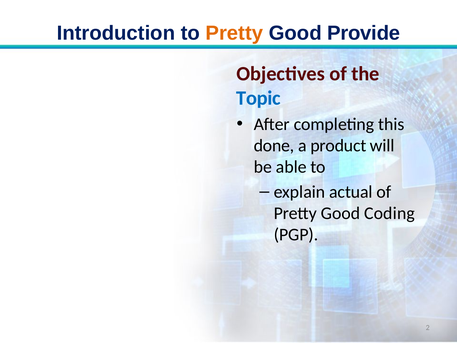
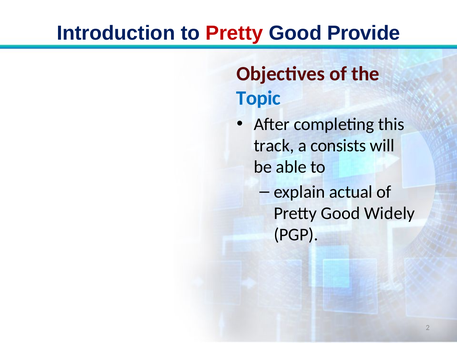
Pretty colour: orange -> red (234, 33)
done: done -> track (274, 146)
product: product -> consists (338, 146)
Coding: Coding -> Widely (390, 213)
